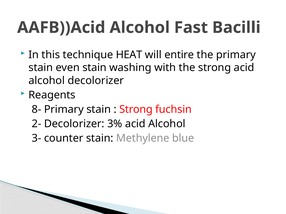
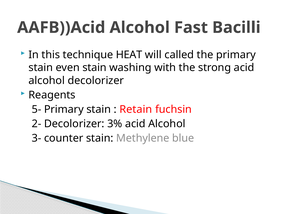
entire: entire -> called (179, 55)
8-: 8- -> 5- (36, 110)
Strong: Strong -> Retain (136, 110)
